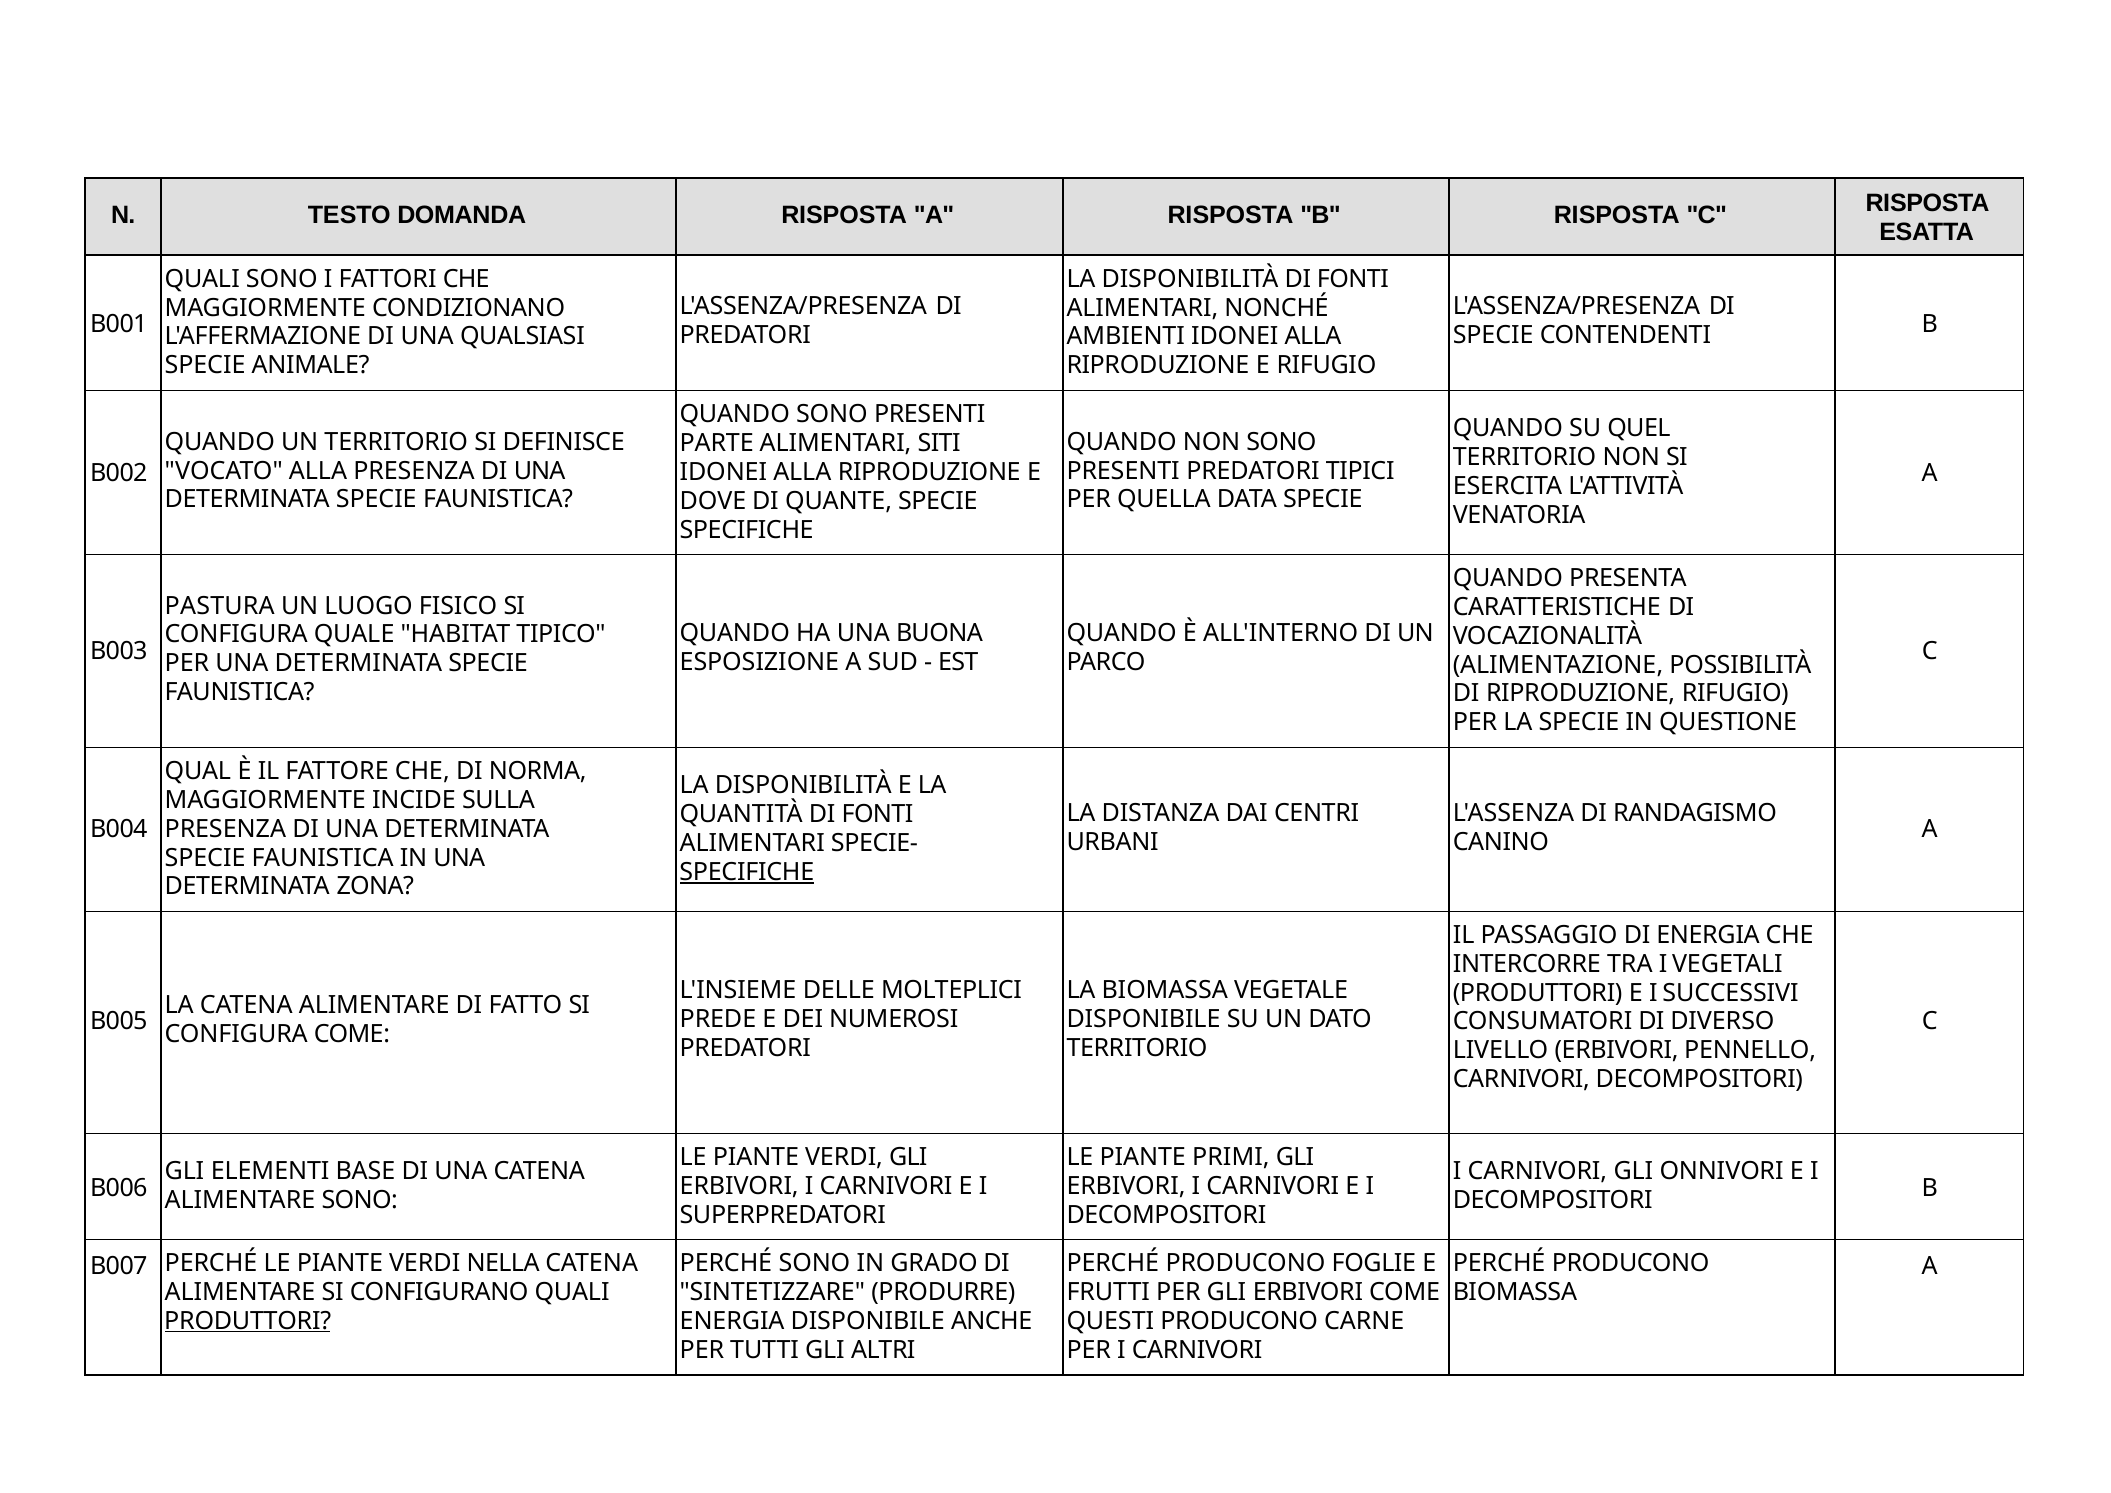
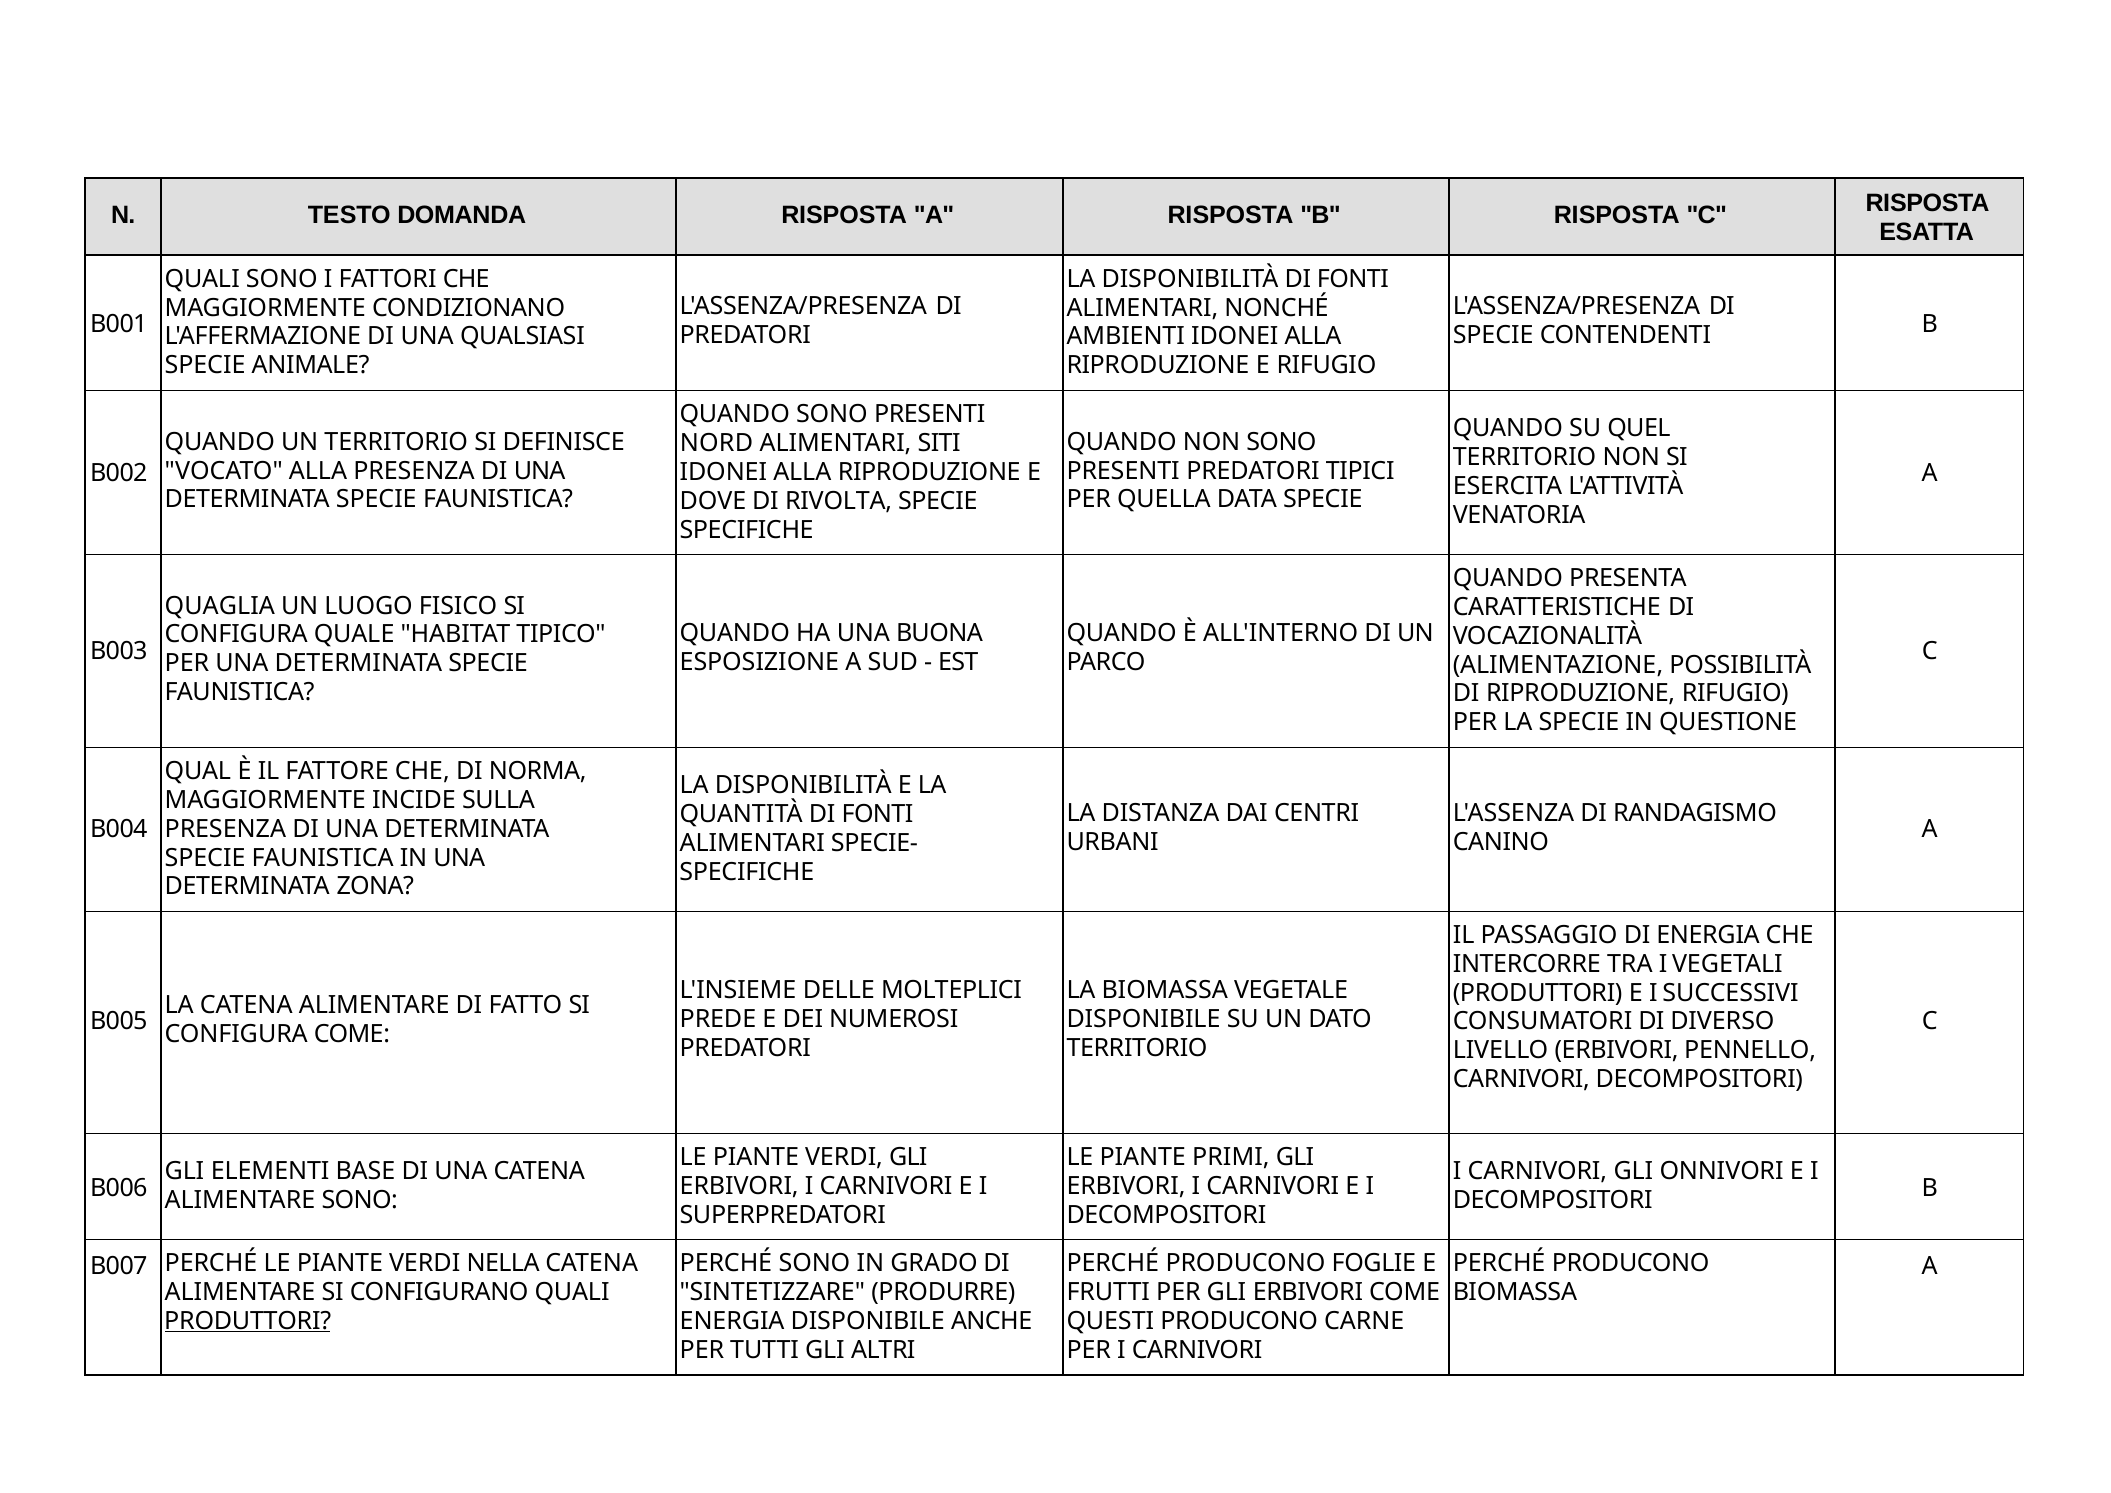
PARTE: PARTE -> NORD (716, 443)
QUANTE: QUANTE -> RIVOLTA (839, 501)
PASTURA: PASTURA -> QUAGLIA (220, 606)
SPECIFICHE underline: present -> none (747, 872)
